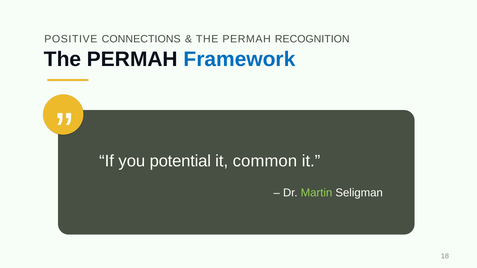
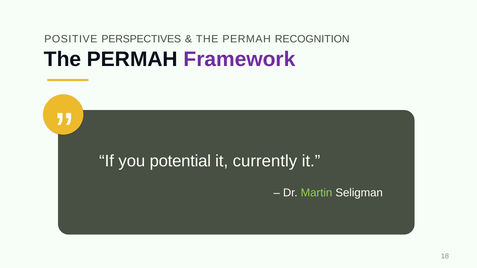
CONNECTIONS: CONNECTIONS -> PERSPECTIVES (141, 39)
Framework colour: blue -> purple (239, 59)
common: common -> currently (265, 161)
